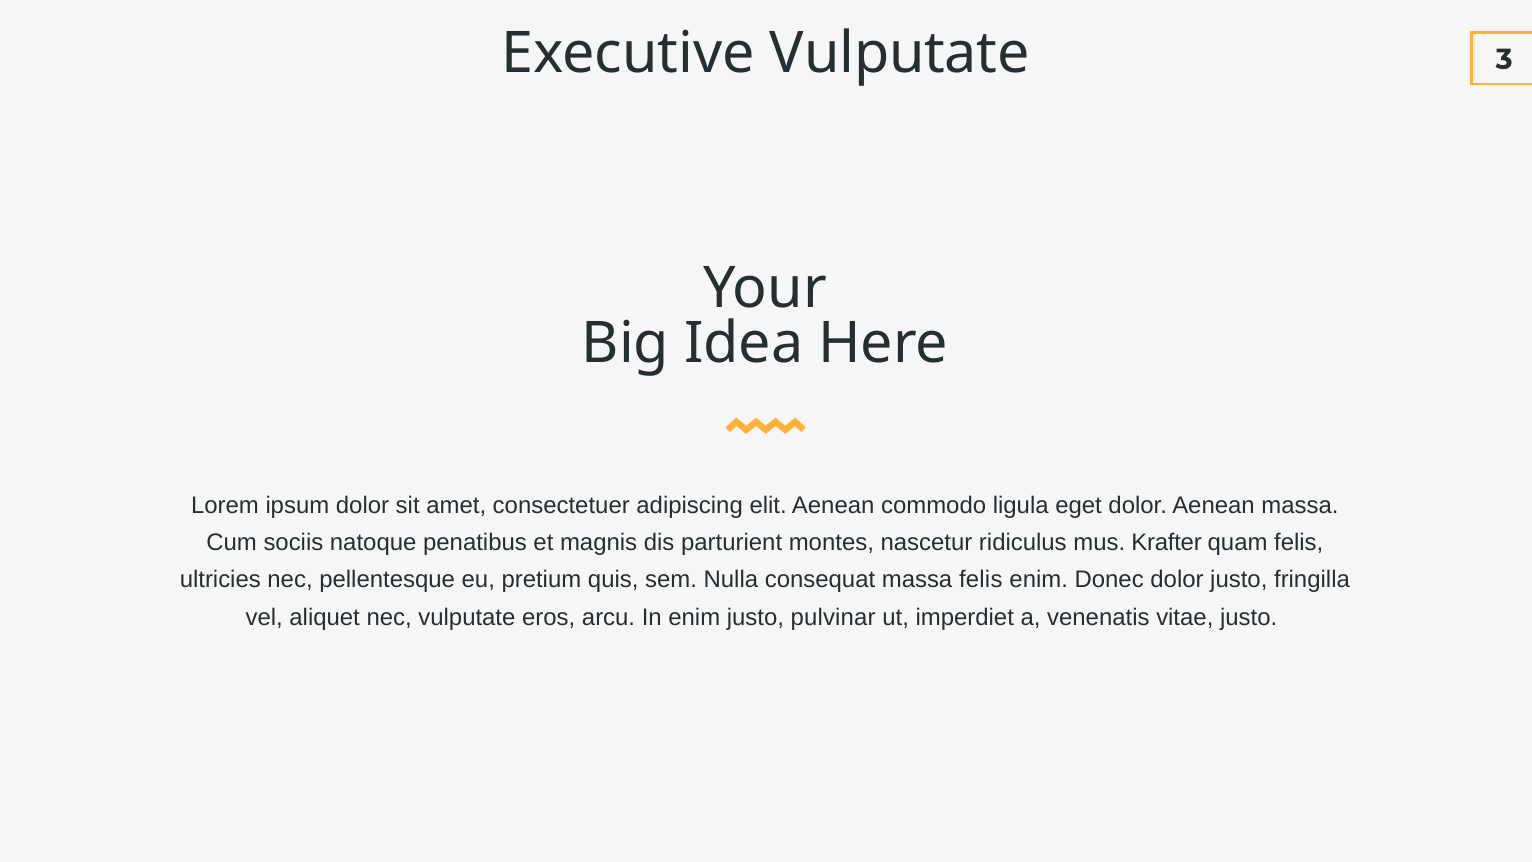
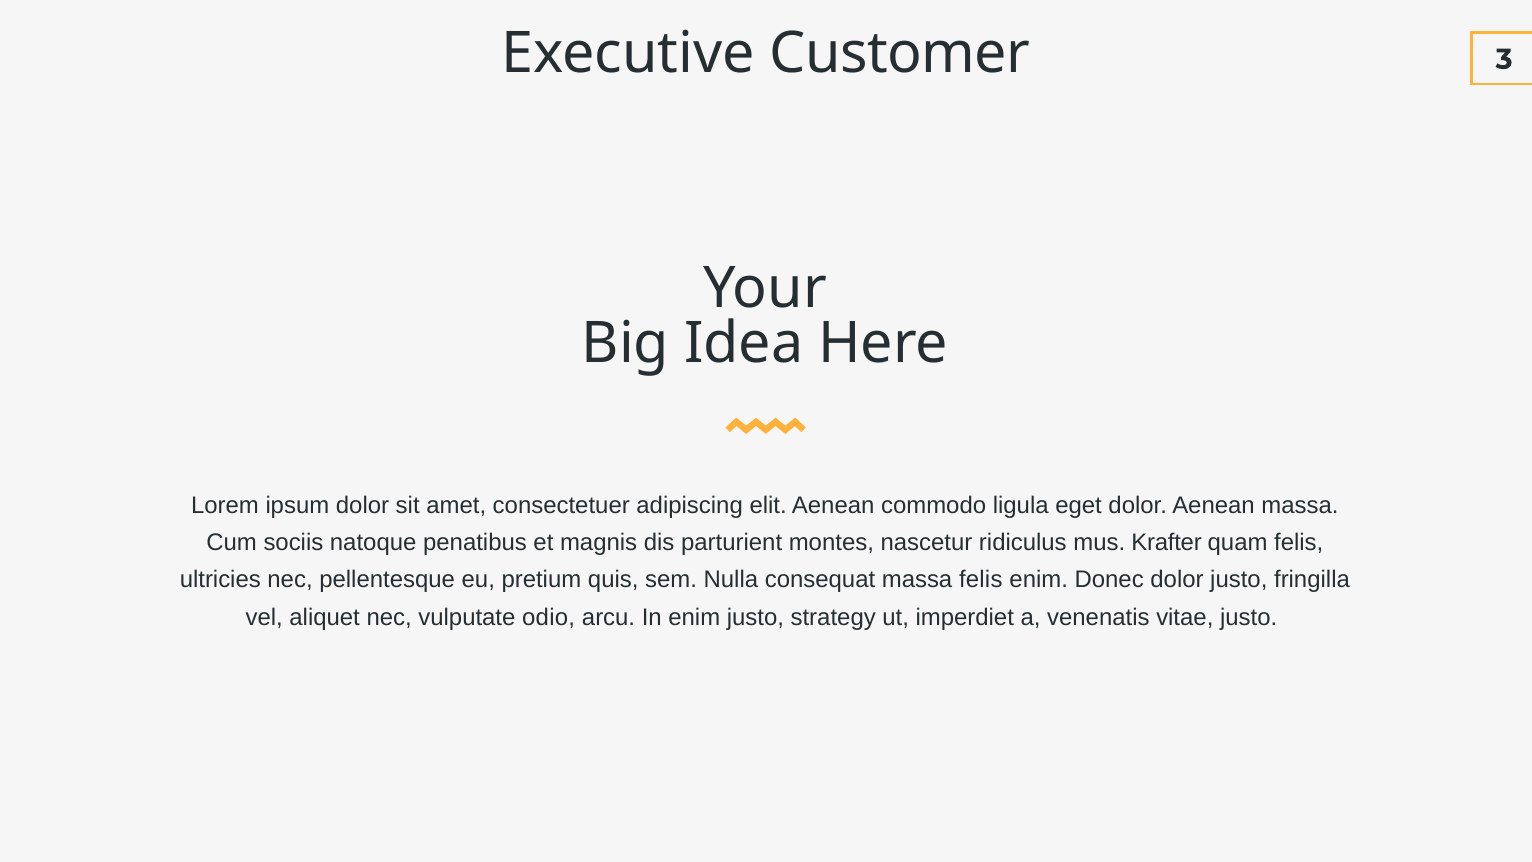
Executive Vulputate: Vulputate -> Customer (900, 53)
eros: eros -> odio (549, 617)
pulvinar: pulvinar -> strategy (833, 617)
